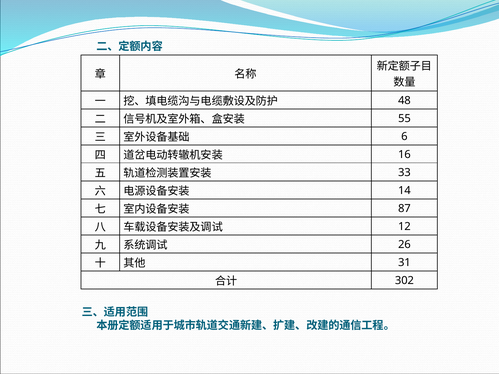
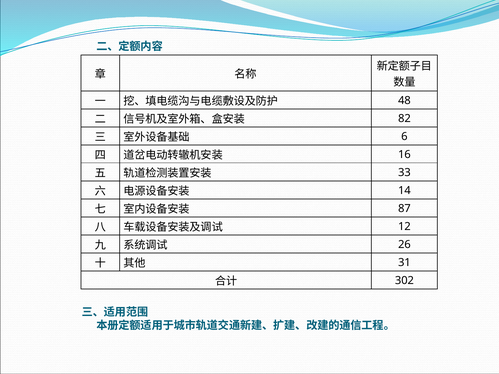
55: 55 -> 82 (404, 119)
